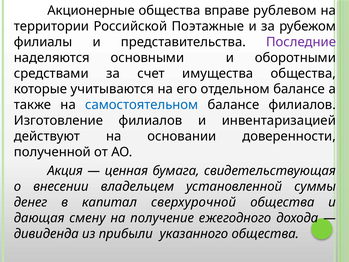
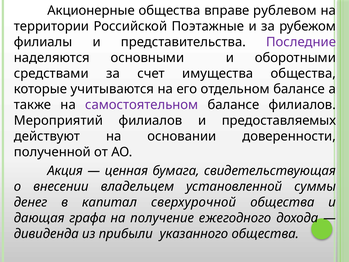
самостоятельном colour: blue -> purple (142, 105)
Изготовление: Изготовление -> Мероприятий (58, 121)
инвентаризацией: инвентаризацией -> предоставляемых (279, 121)
смену: смену -> графа (88, 218)
